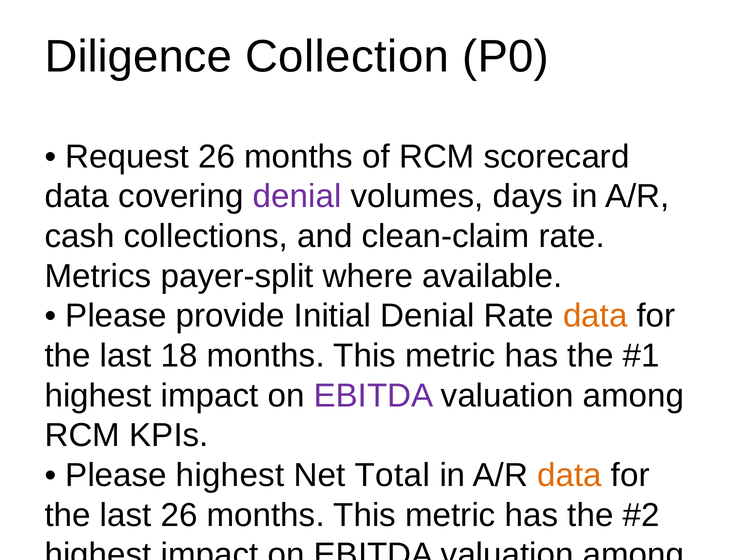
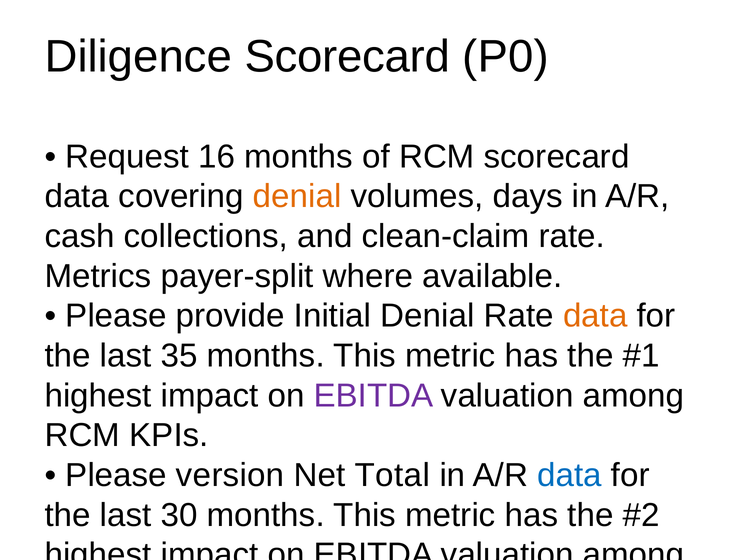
Diligence Collection: Collection -> Scorecard (347, 57)
Request 26: 26 -> 16 (217, 156)
denial colour: purple -> orange (297, 196)
18: 18 -> 35 (179, 355)
Please highest: highest -> version (230, 475)
data colour: orange -> blue (569, 475)
last 26: 26 -> 30 (179, 515)
